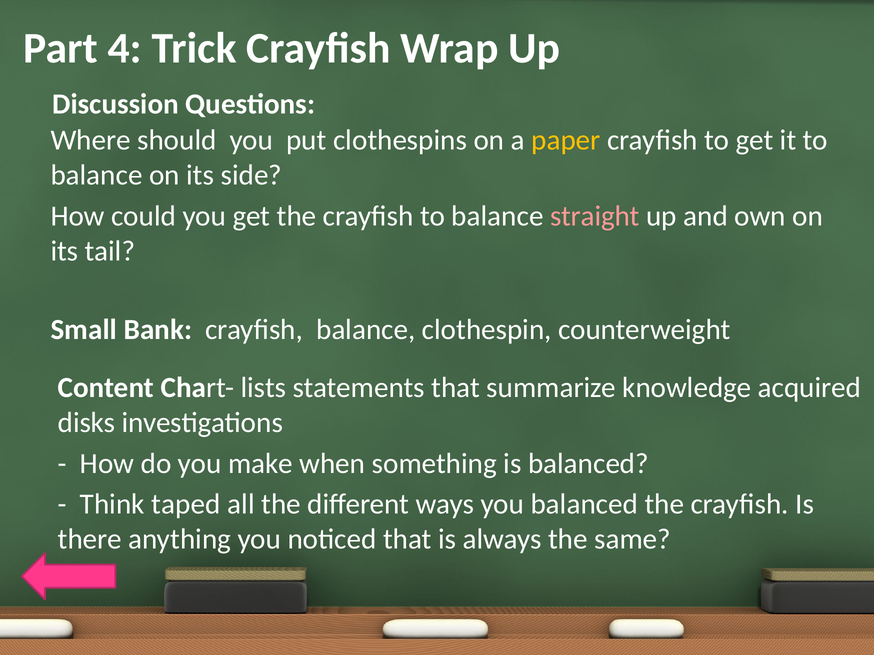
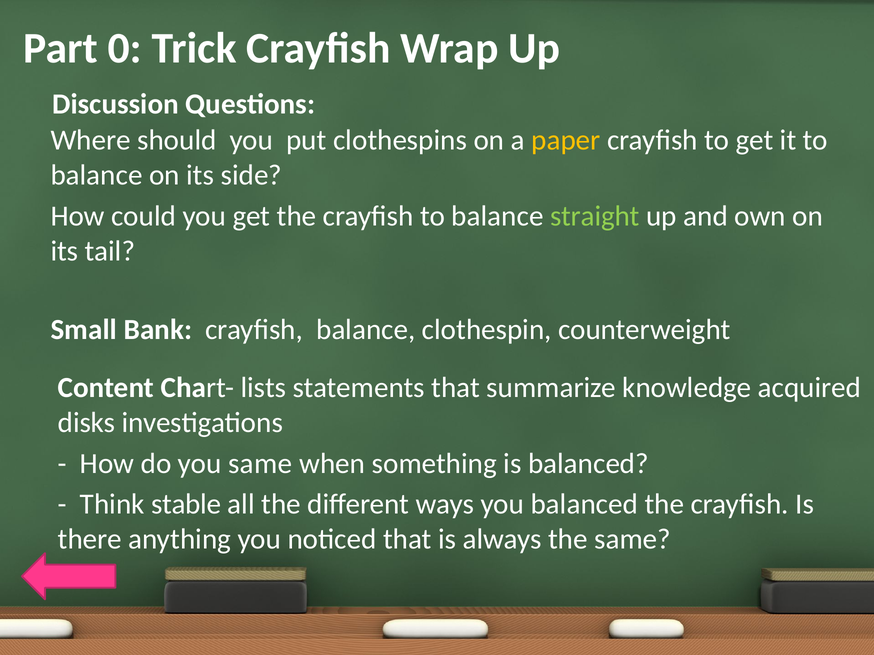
4: 4 -> 0 (125, 48)
straight colour: pink -> light green (595, 216)
you make: make -> same (260, 464)
taped: taped -> stable (186, 505)
